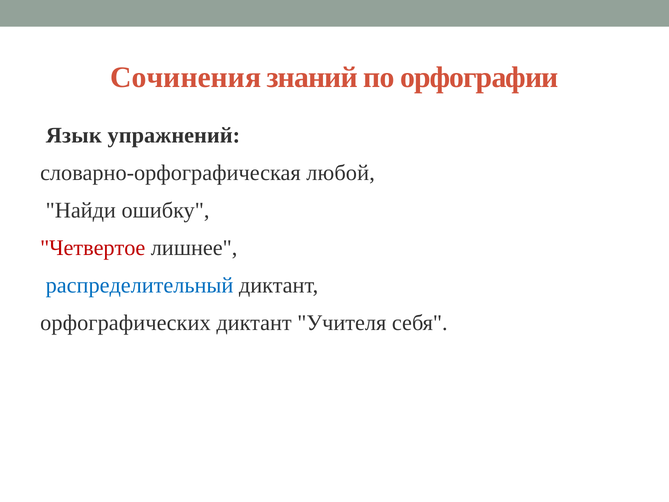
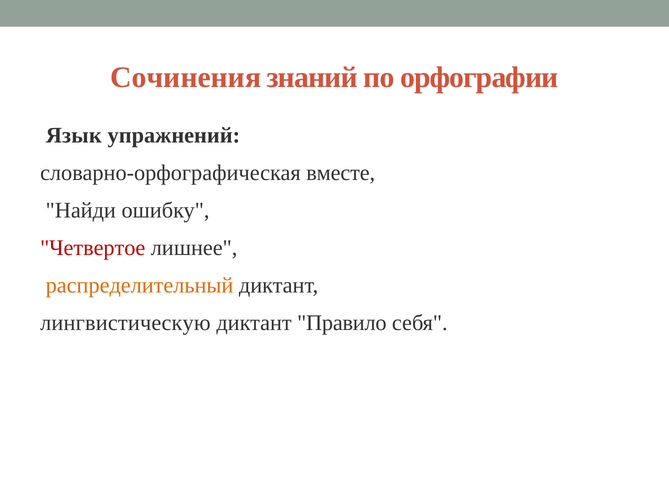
любой: любой -> вместе (341, 173)
распределительный colour: blue -> orange (140, 285)
орфографических: орфографических -> лингвистическую (125, 323)
Учителя: Учителя -> Правило (342, 323)
